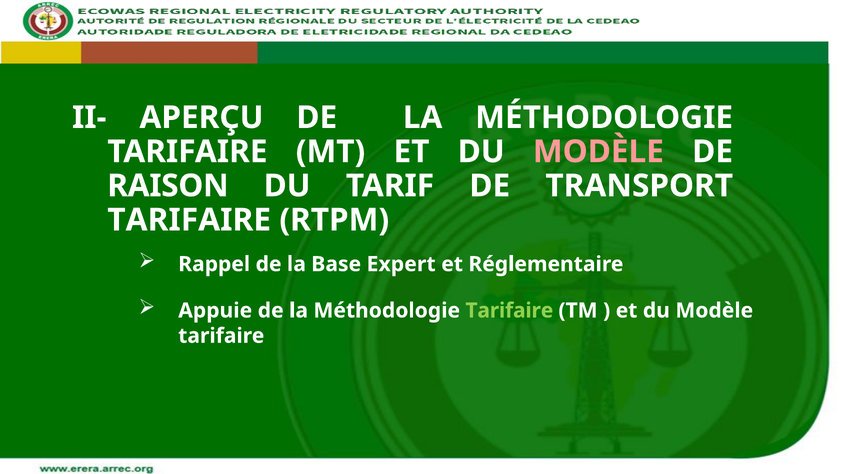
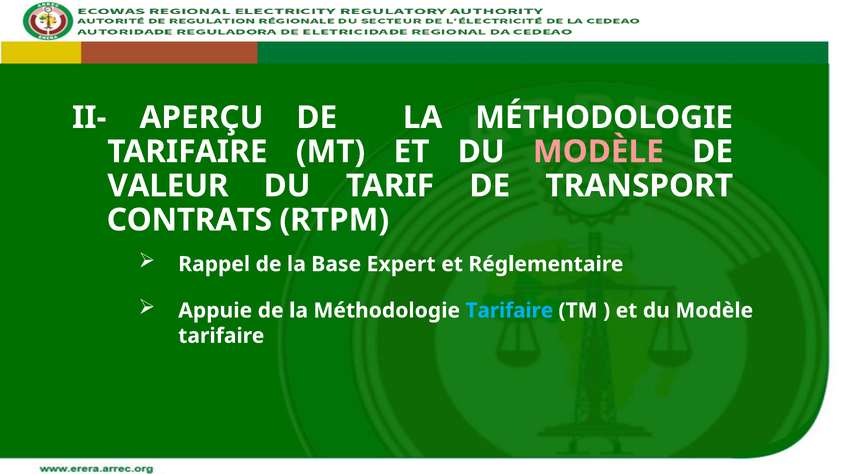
RAISON: RAISON -> VALEUR (168, 186)
TARIFAIRE: TARIFAIRE -> CONTRATS (189, 220)
Tarifaire colour: light green -> light blue (509, 311)
